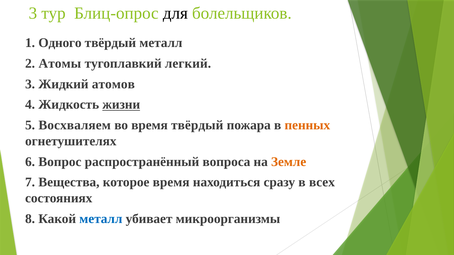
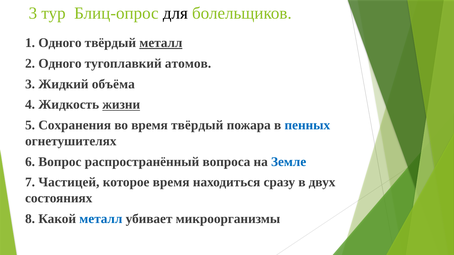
металл underline: none -> present (161, 43)
2 Атомы: Атомы -> Одного (60, 63)
легкий: легкий -> атомов (188, 63)
атомов: атомов -> объёма (113, 84)
Восхваляем: Восхваляем -> Сохранения (75, 125)
пенных colour: orange -> blue (307, 125)
Земле colour: orange -> blue (289, 162)
Вещества: Вещества -> Частицей (69, 183)
всех: всех -> двух (322, 183)
